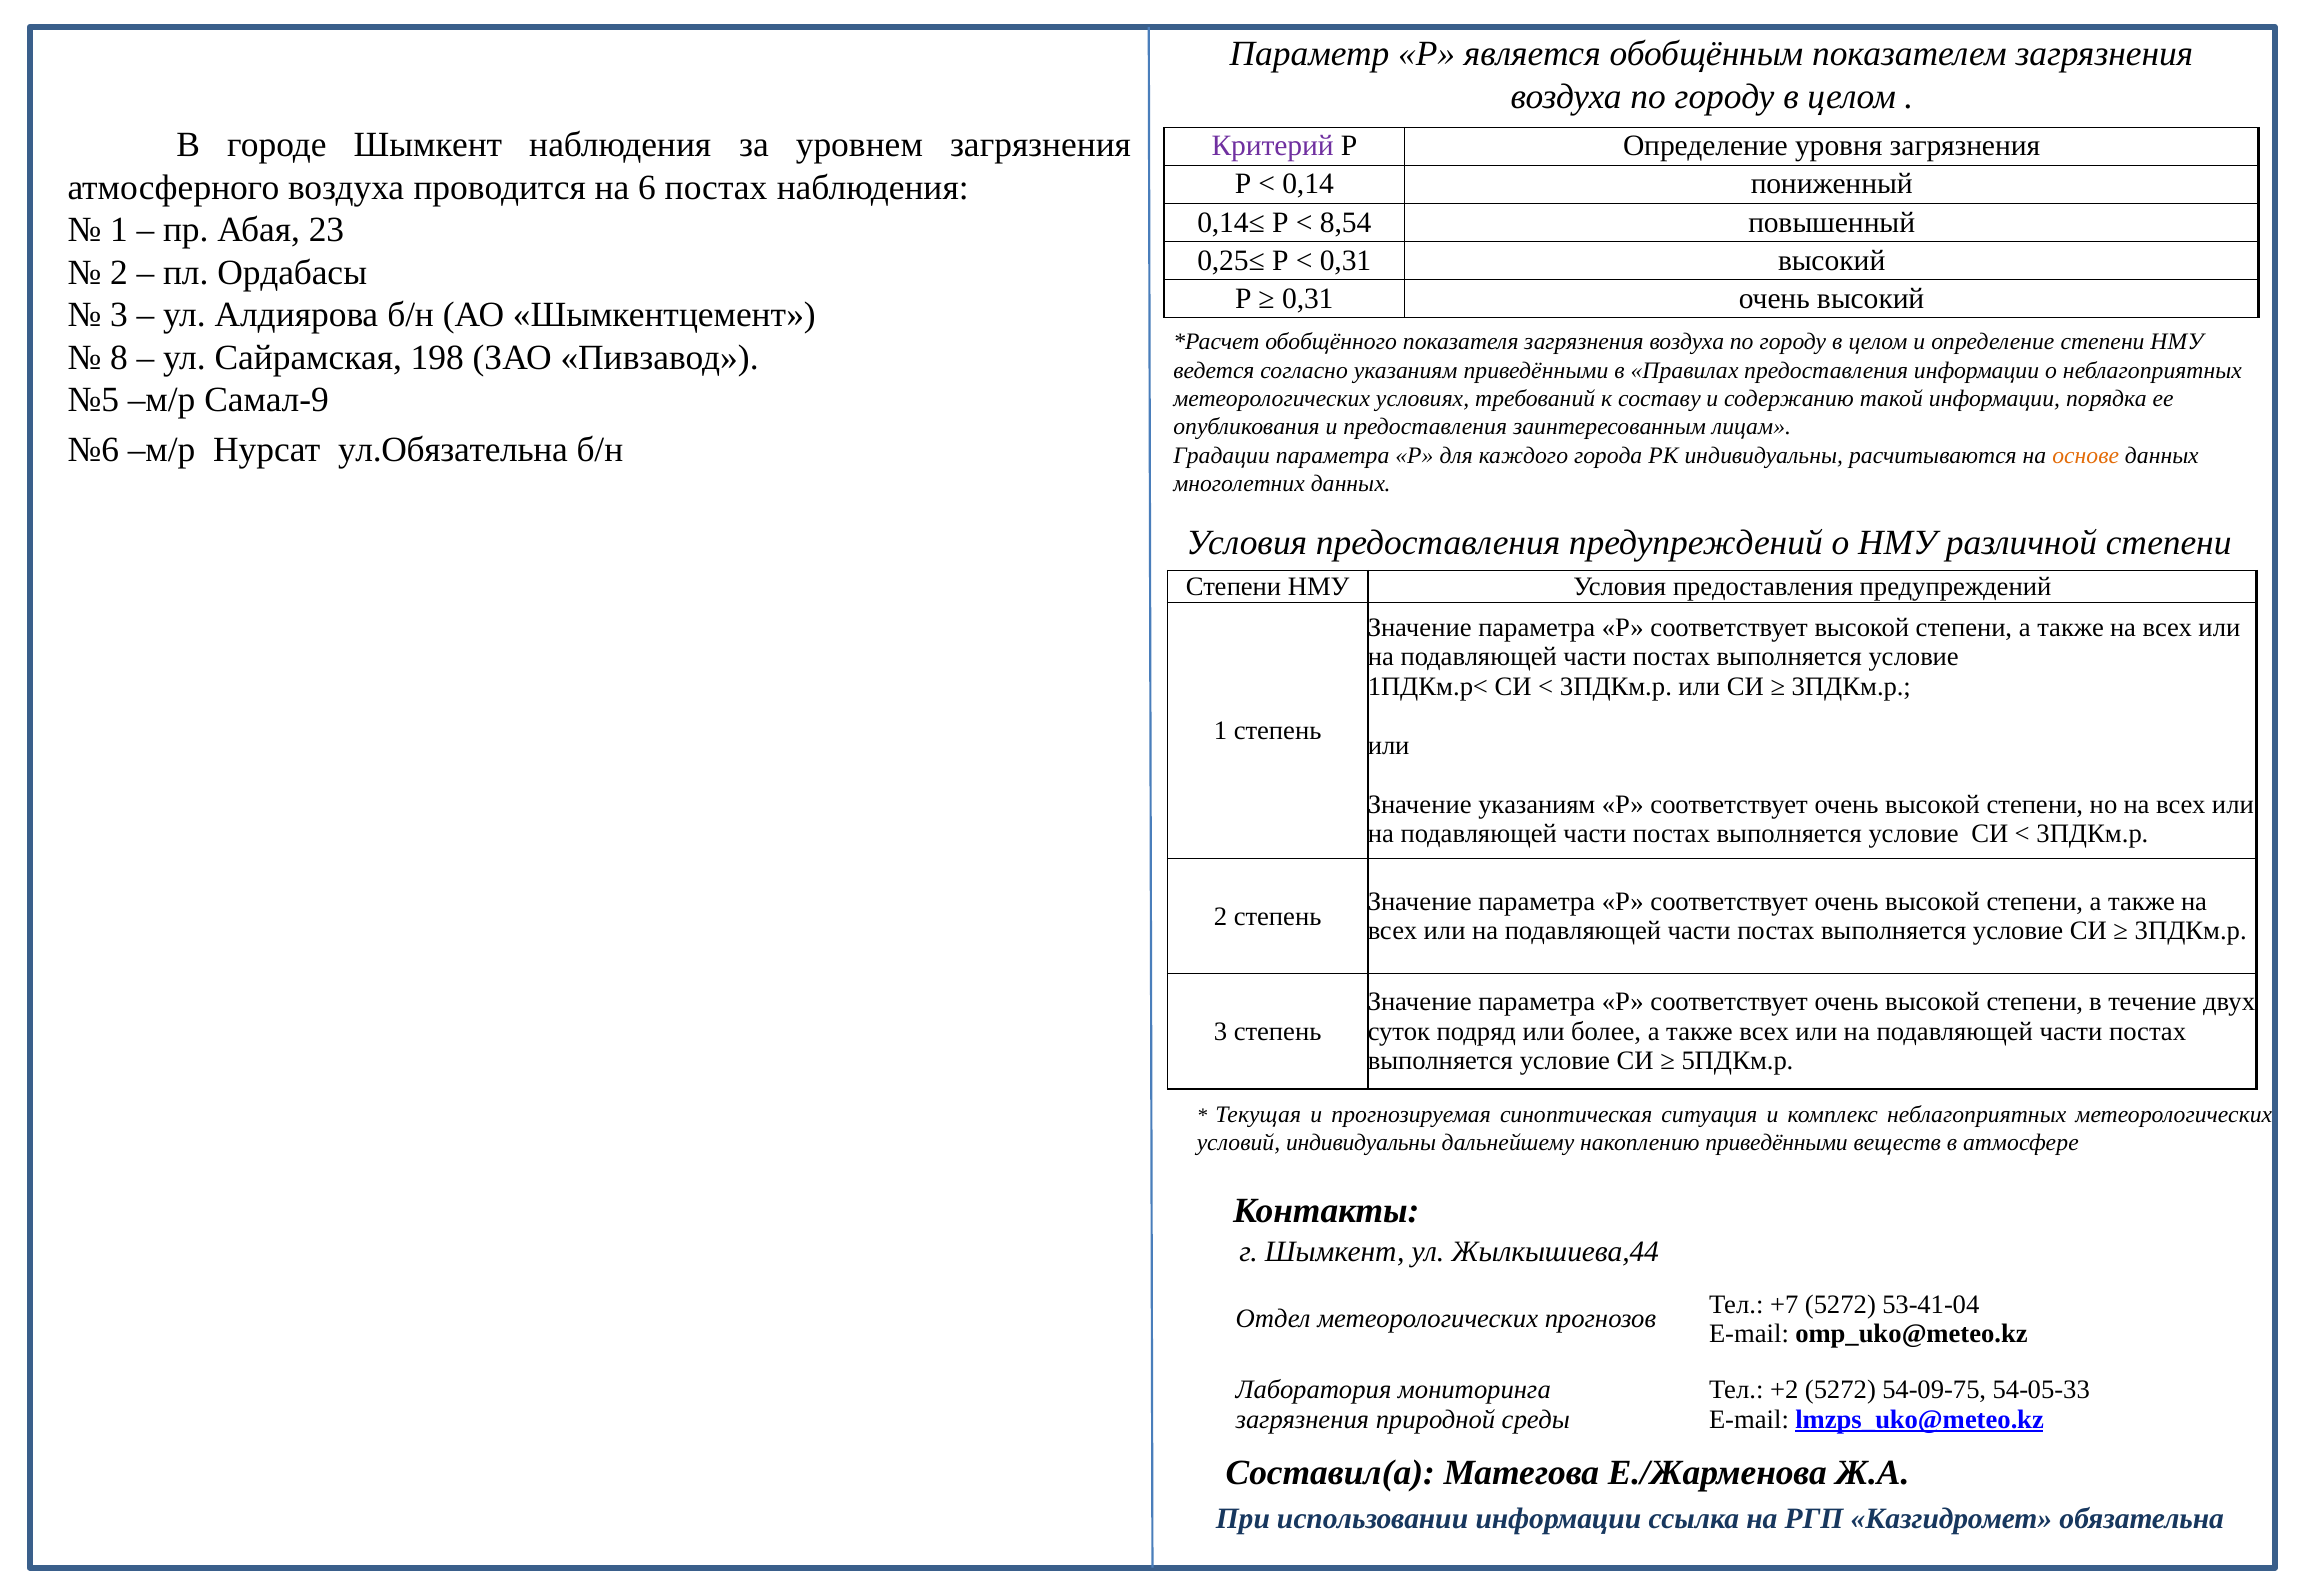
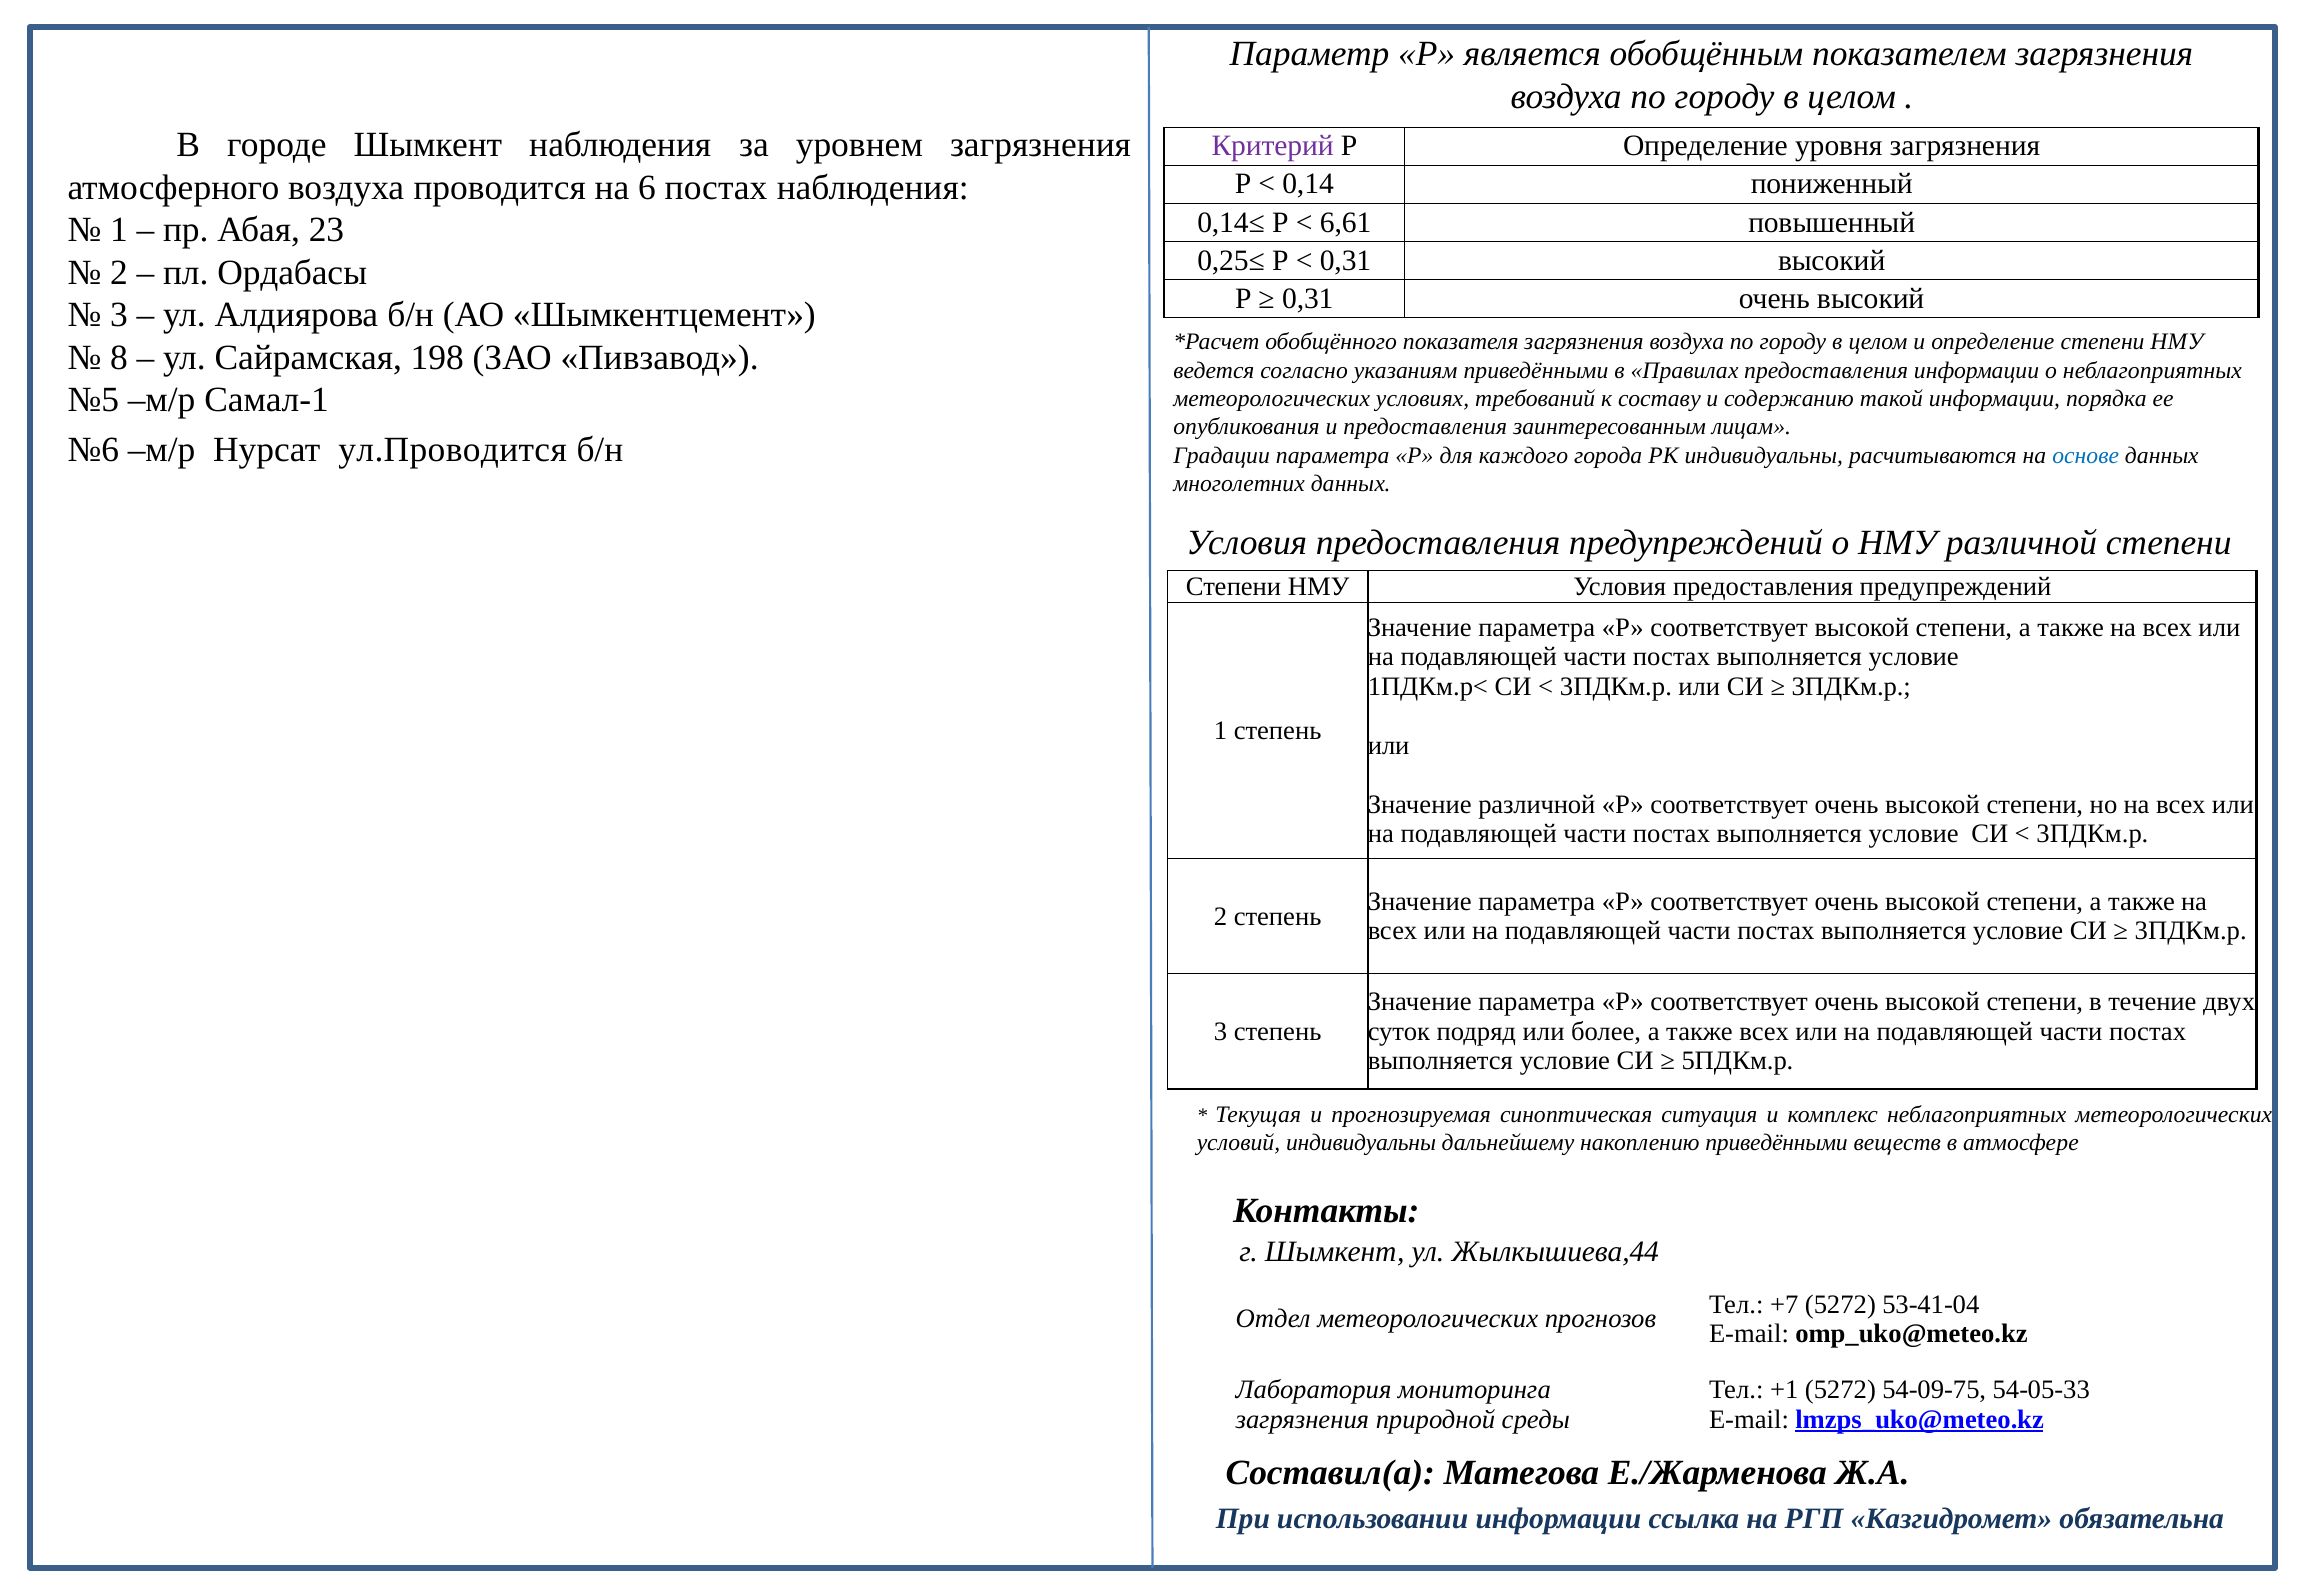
8,54: 8,54 -> 6,61 (1346, 222)
Самал-9: Самал-9 -> Самал-1 (267, 400)
ул.Обязательна: ул.Обязательна -> ул.Проводится (453, 450)
основе colour: orange -> blue (2086, 456)
Значение указаниям: указаниям -> различной (1537, 805)
+2: +2 -> +1 (1784, 1390)
